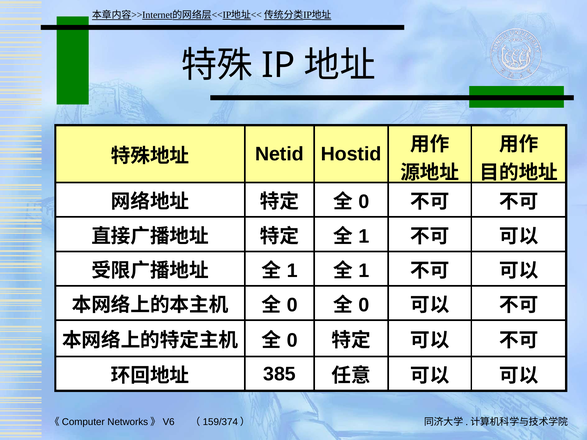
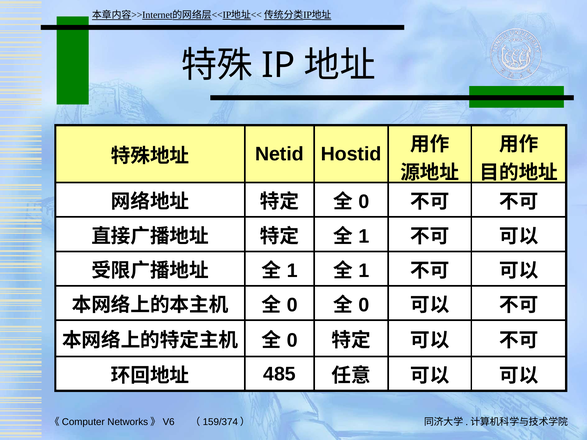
385: 385 -> 485 (280, 374)
